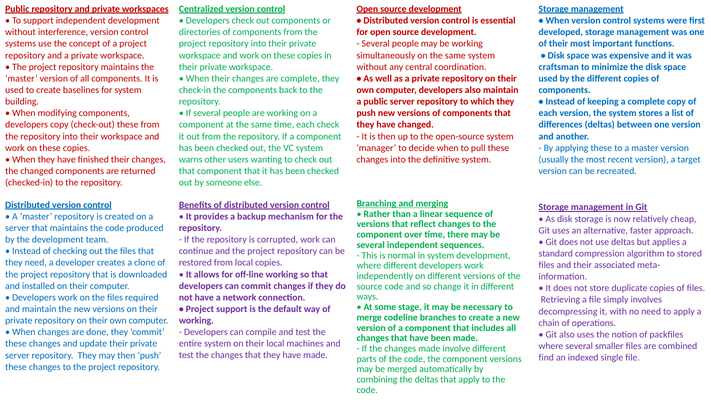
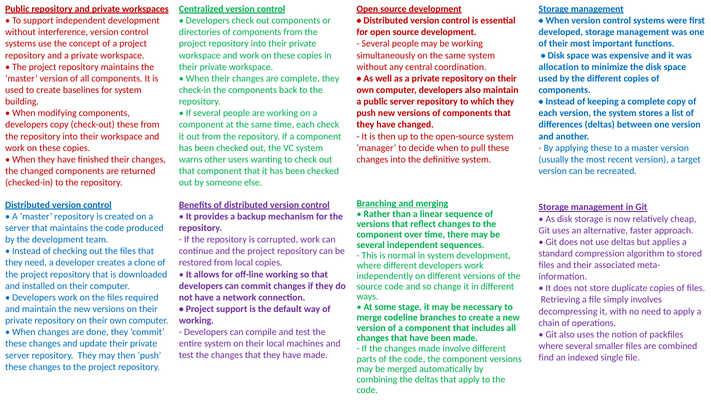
craftsman: craftsman -> allocation (559, 67)
